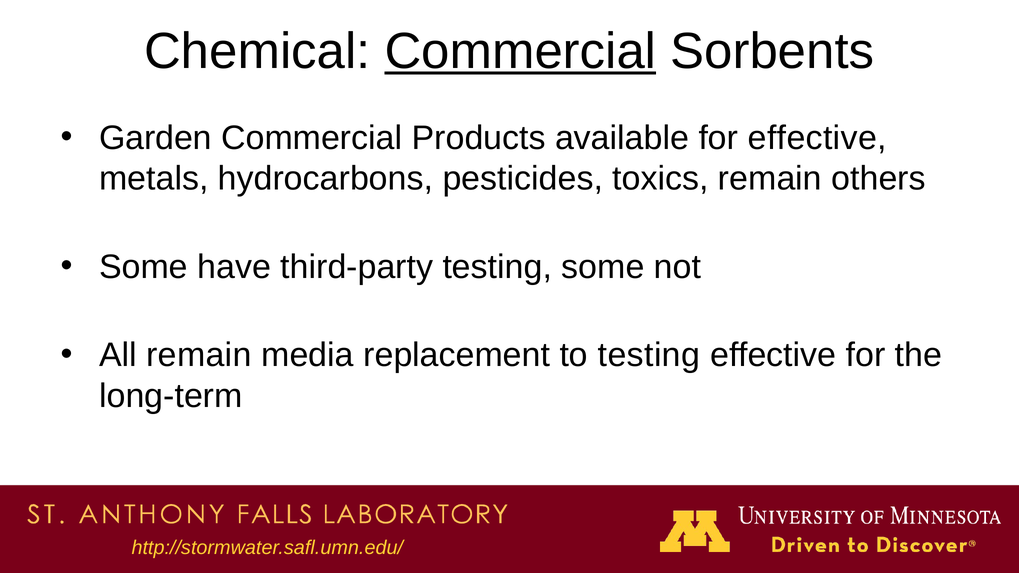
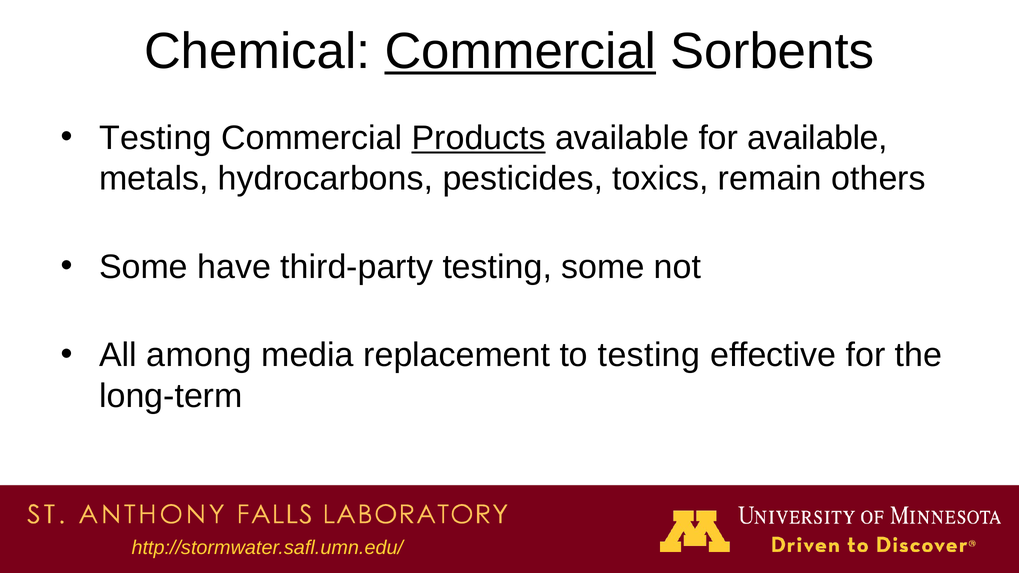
Garden: Garden -> Testing (155, 138)
Products underline: none -> present (479, 138)
for effective: effective -> available (818, 138)
All remain: remain -> among (199, 355)
